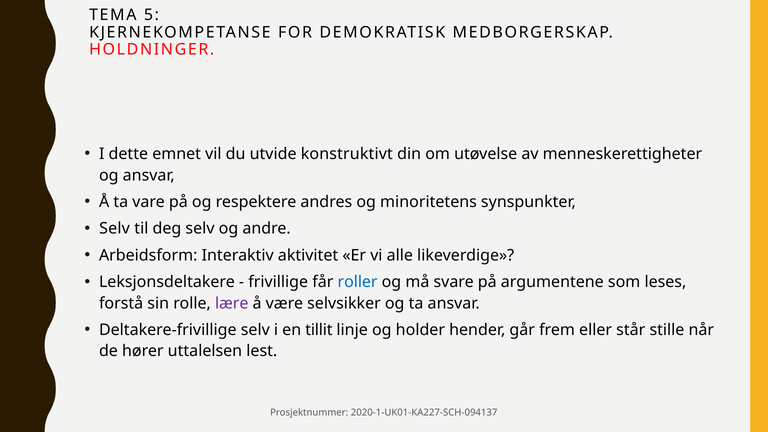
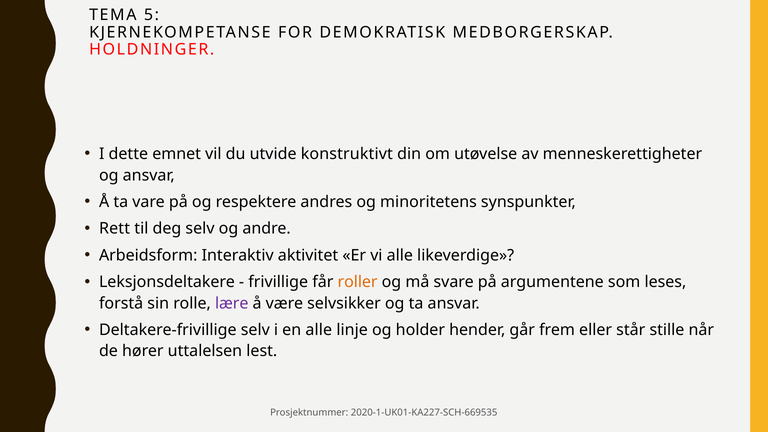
Selv: Selv -> Rett (115, 229)
roller colour: blue -> orange (358, 282)
en tillit: tillit -> alle (319, 330)
2020-1-UK01-KA227-SCH-094137: 2020-1-UK01-KA227-SCH-094137 -> 2020-1-UK01-KA227-SCH-669535 (424, 412)
